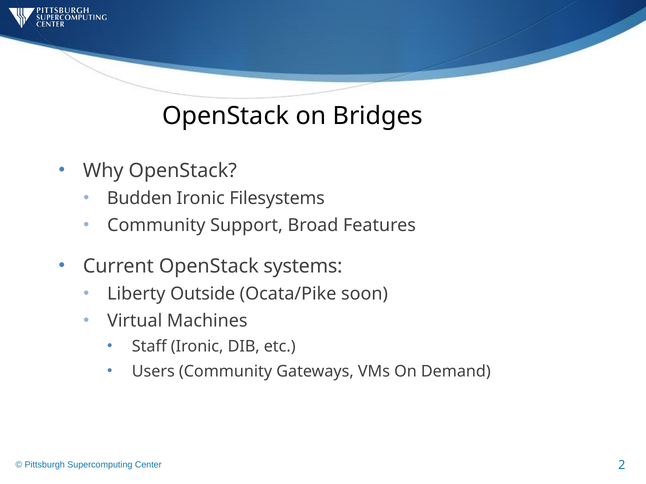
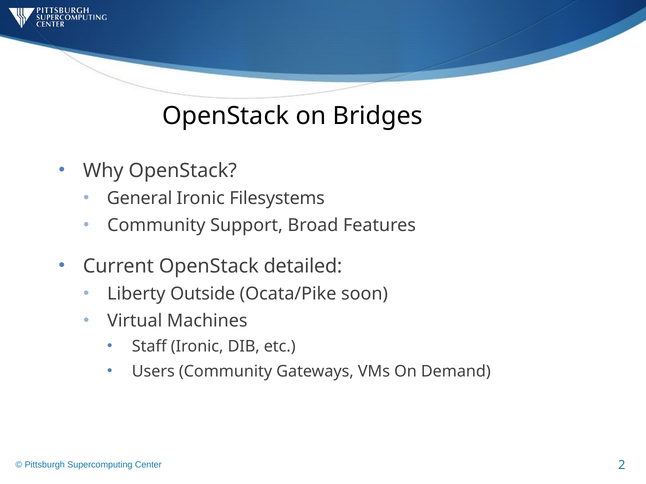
Budden: Budden -> General (140, 199)
systems: systems -> detailed (303, 266)
